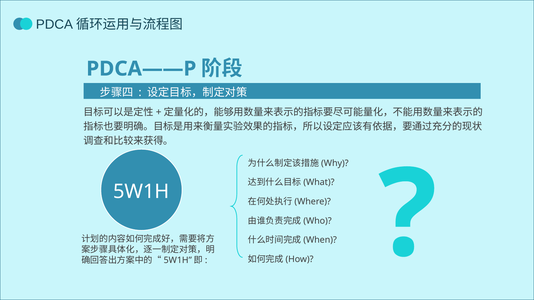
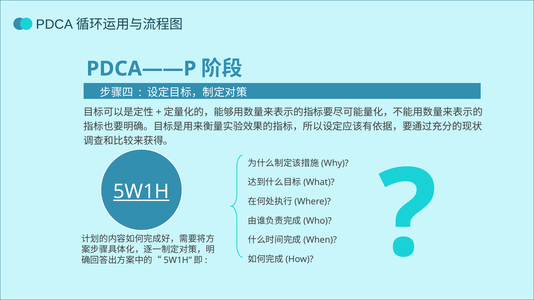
5W1H underline: none -> present (141, 192)
